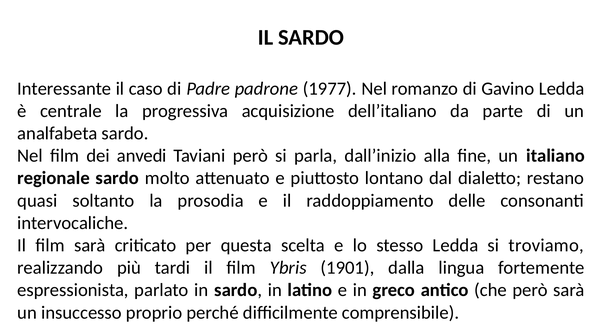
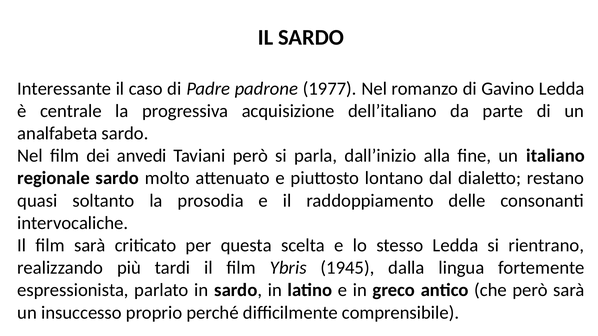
troviamo: troviamo -> rientrano (546, 246)
1901: 1901 -> 1945 (347, 268)
